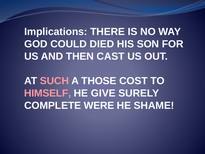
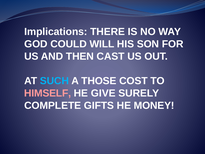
DIED: DIED -> WILL (102, 44)
SUCH colour: pink -> light blue (54, 81)
WERE: WERE -> GIFTS (99, 105)
SHAME: SHAME -> MONEY (154, 105)
